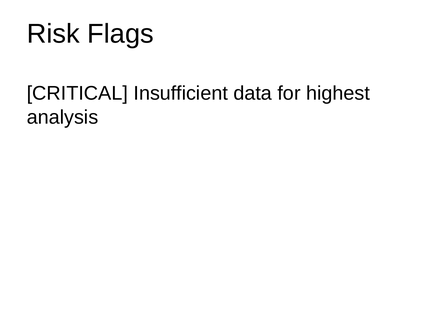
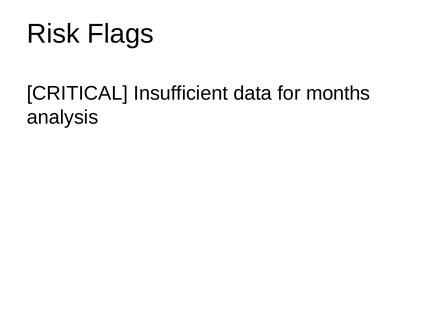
highest: highest -> months (338, 94)
